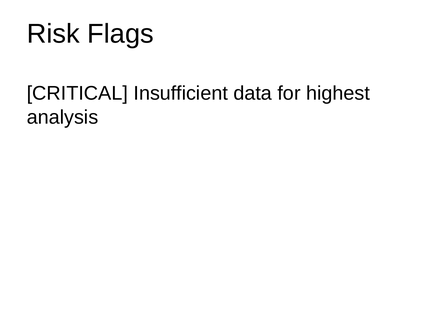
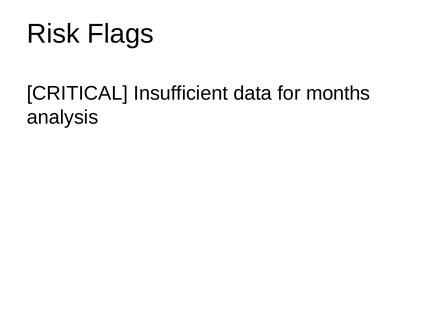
highest: highest -> months (338, 94)
